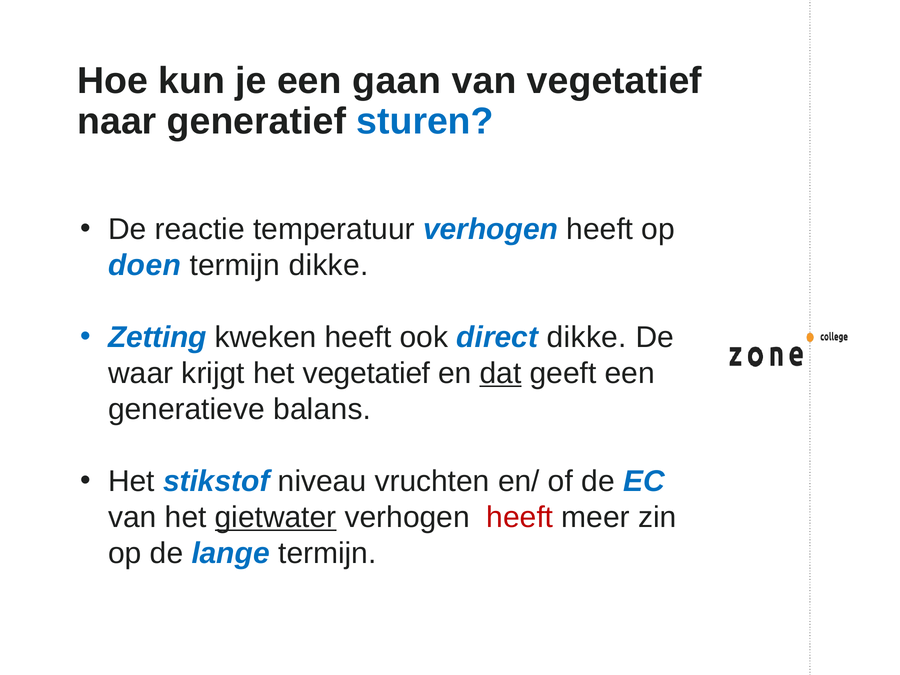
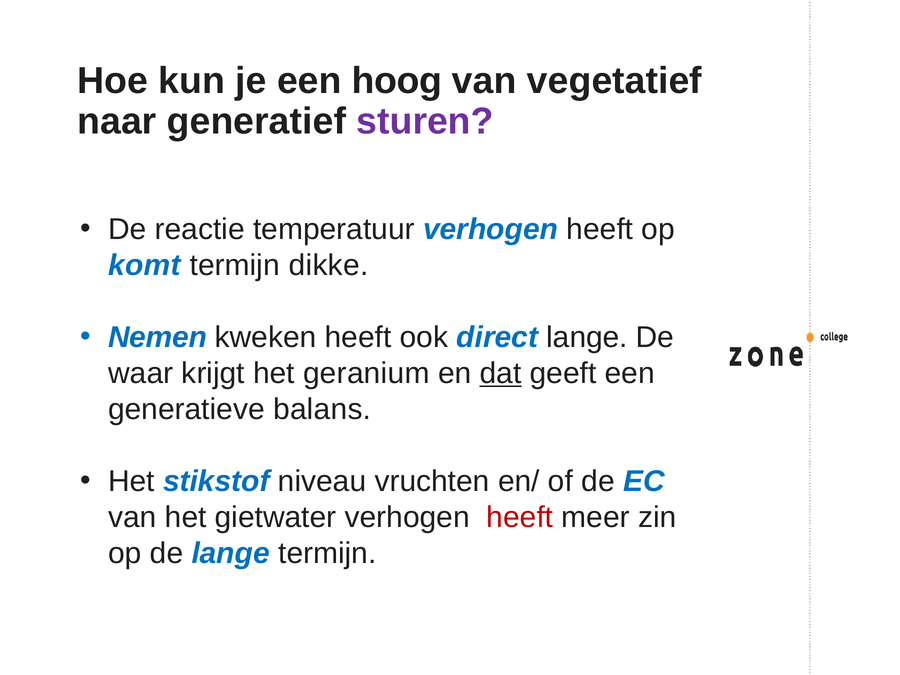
gaan: gaan -> hoog (397, 81)
sturen colour: blue -> purple (425, 121)
doen: doen -> komt (145, 265)
Zetting: Zetting -> Nemen (157, 337)
direct dikke: dikke -> lange (587, 337)
het vegetatief: vegetatief -> geranium (366, 373)
gietwater underline: present -> none (276, 517)
